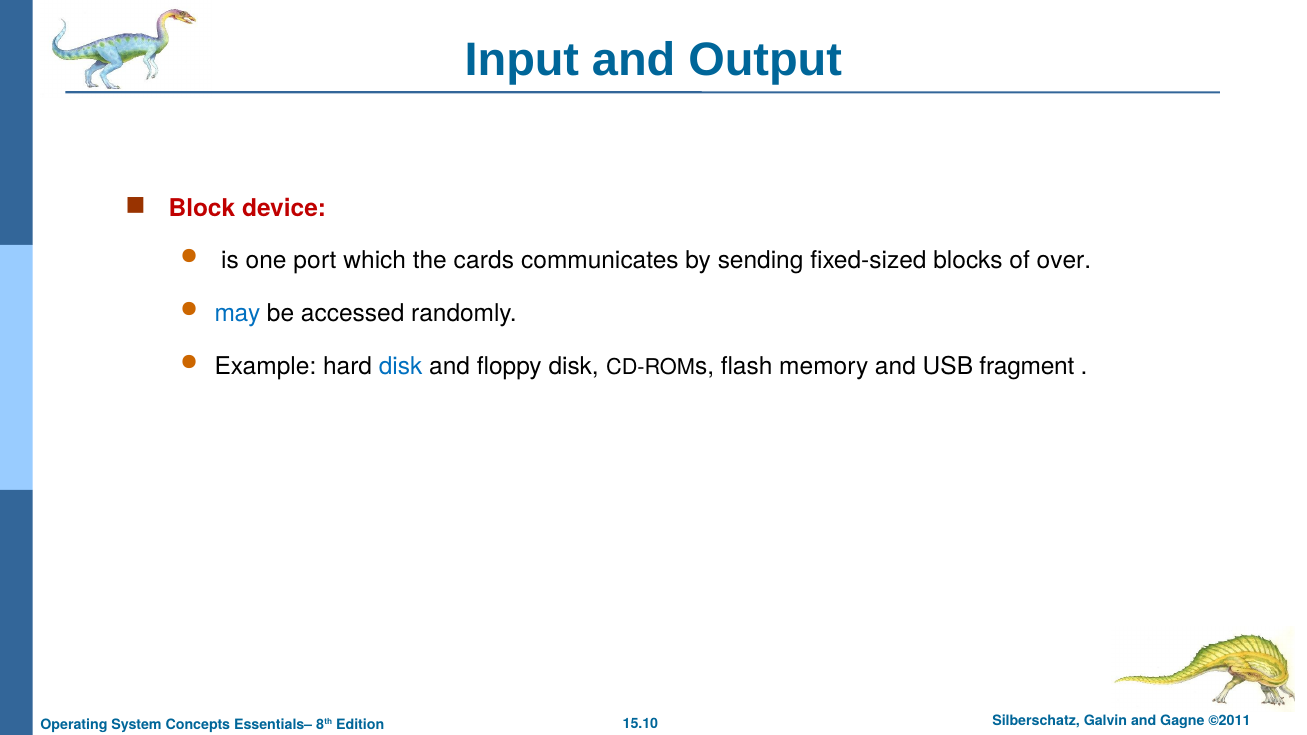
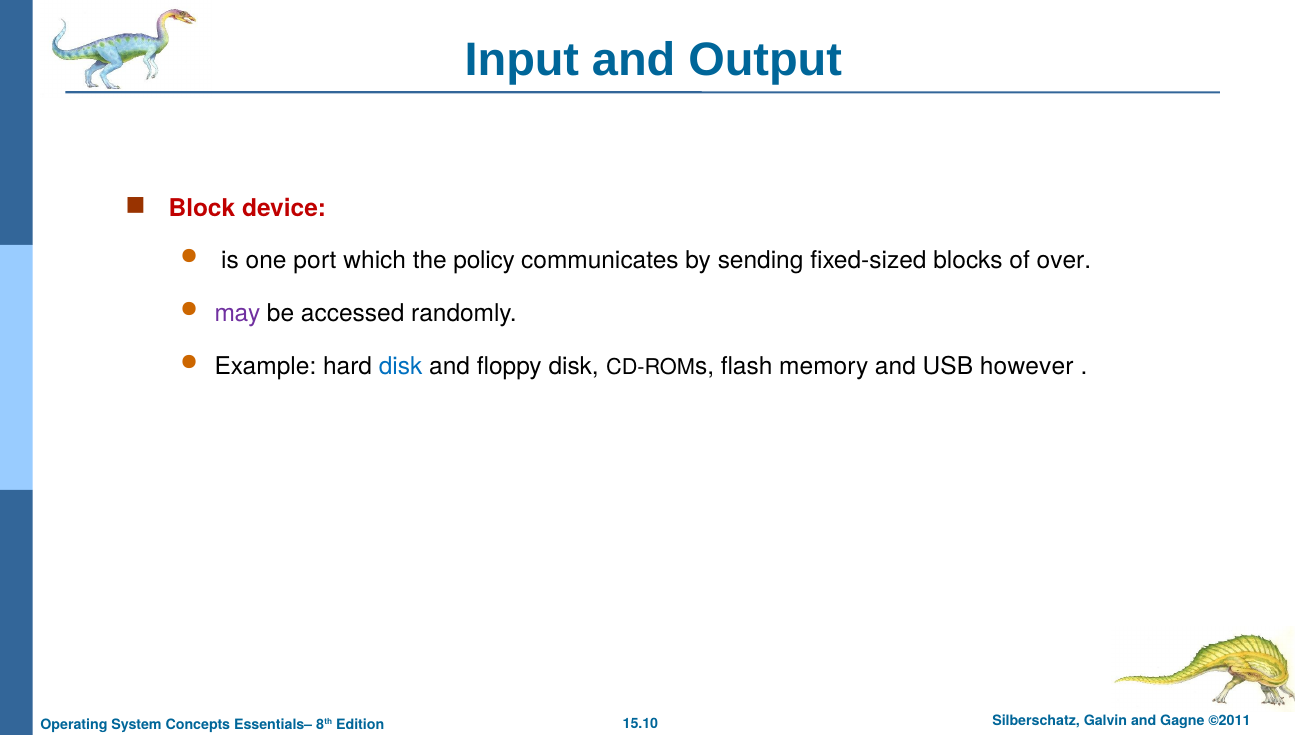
cards: cards -> policy (484, 261)
may colour: blue -> purple (237, 314)
fragment: fragment -> however (1027, 366)
